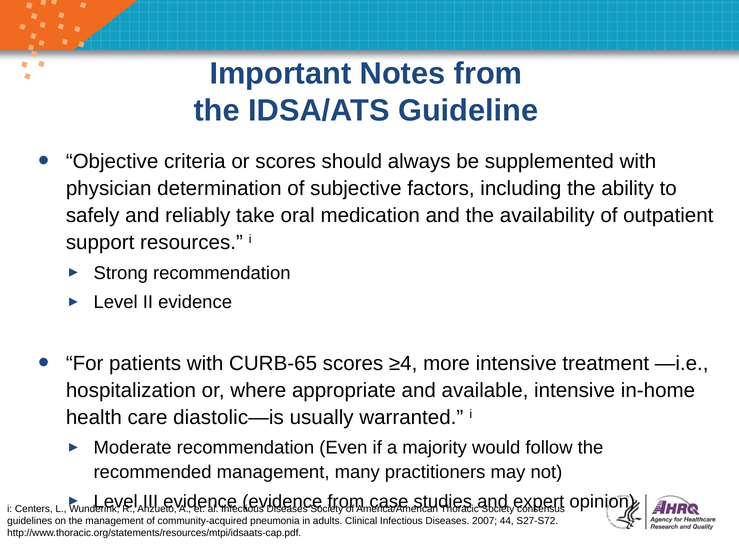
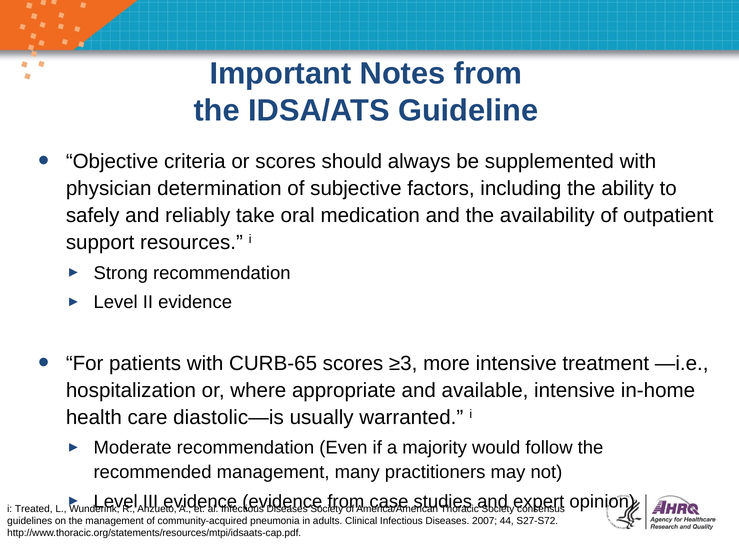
≥4: ≥4 -> ≥3 (403, 364)
Centers: Centers -> Treated (34, 509)
